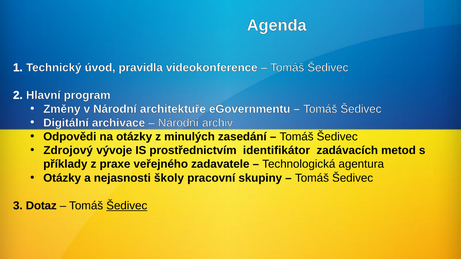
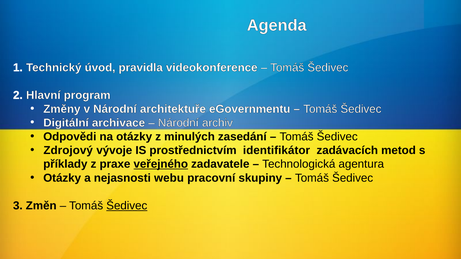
veřejného underline: none -> present (161, 164)
školy: školy -> webu (169, 178)
Dotaz: Dotaz -> Změn (41, 206)
